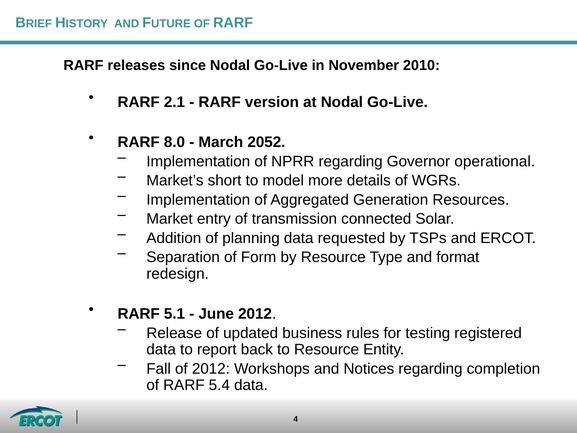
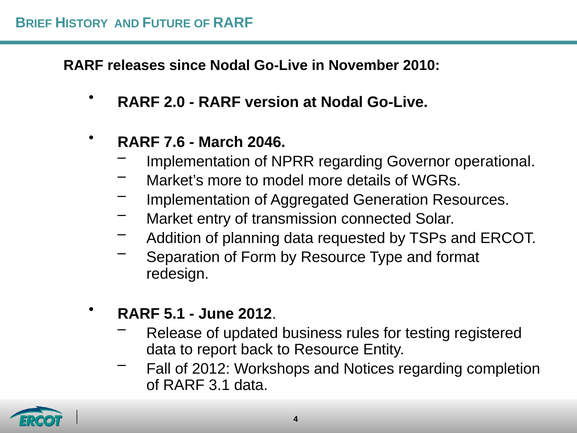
2.1: 2.1 -> 2.0 (174, 102)
8.0: 8.0 -> 7.6 (174, 142)
2052: 2052 -> 2046 (266, 142)
Market’s short: short -> more (225, 180)
5.4: 5.4 -> 3.1 (219, 385)
